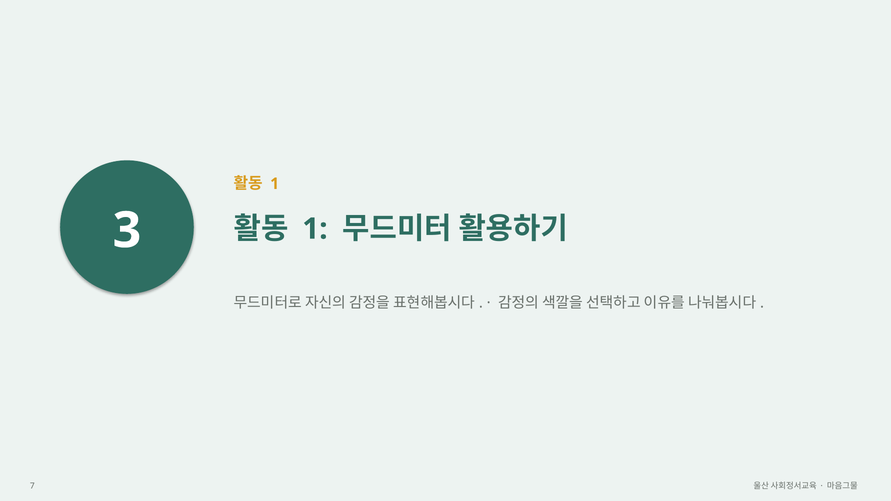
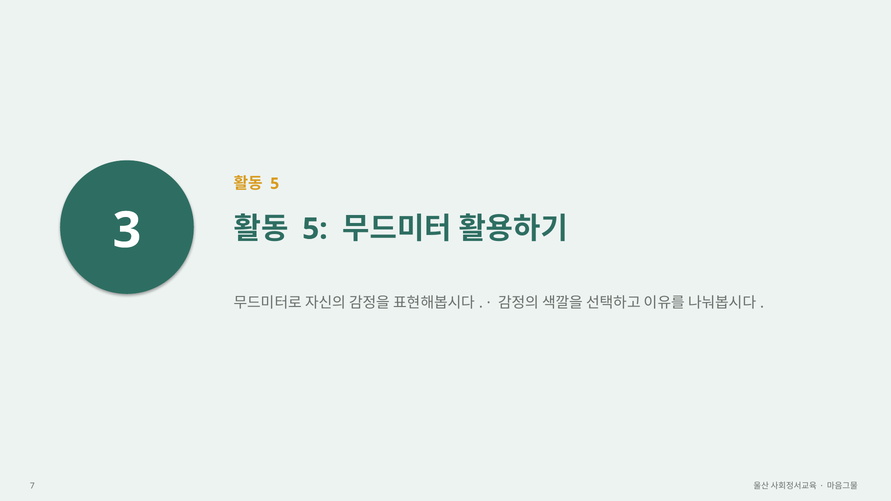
1: 1 -> 5 (275, 184)
1: 1 -> 5 (315, 229)
